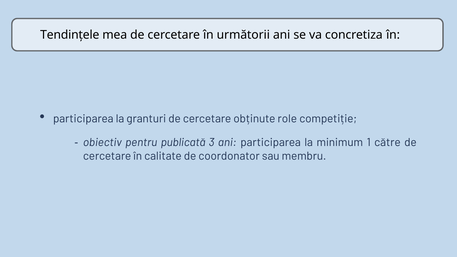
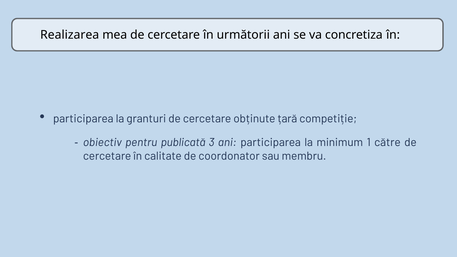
Tendințele: Tendințele -> Realizarea (70, 35)
role: role -> țară (287, 119)
